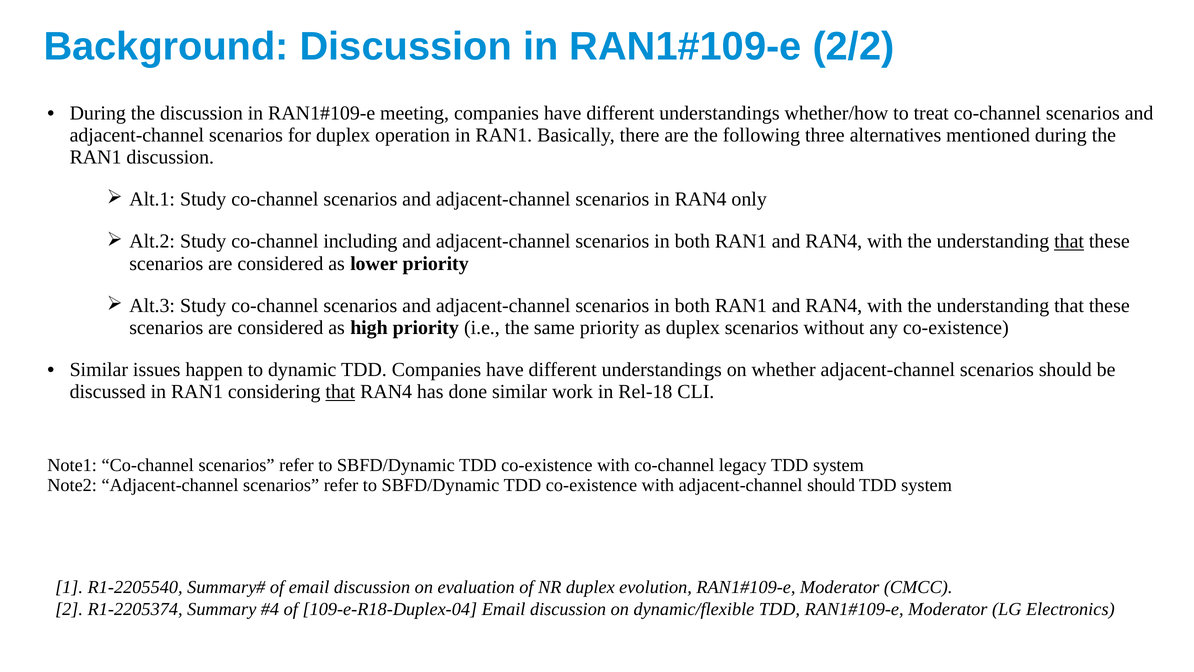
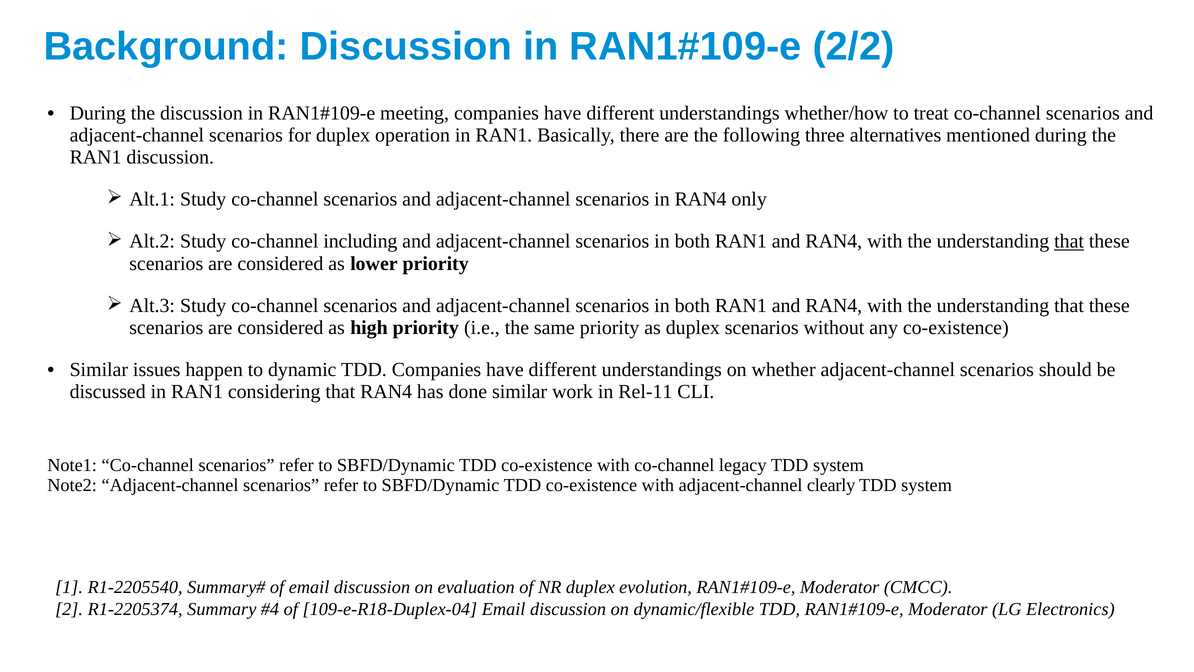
that underline: present -> none (340, 392)
Rel-18: Rel-18 -> Rel-11 (645, 392)
adjacent-channel should: should -> clearly (831, 485)
